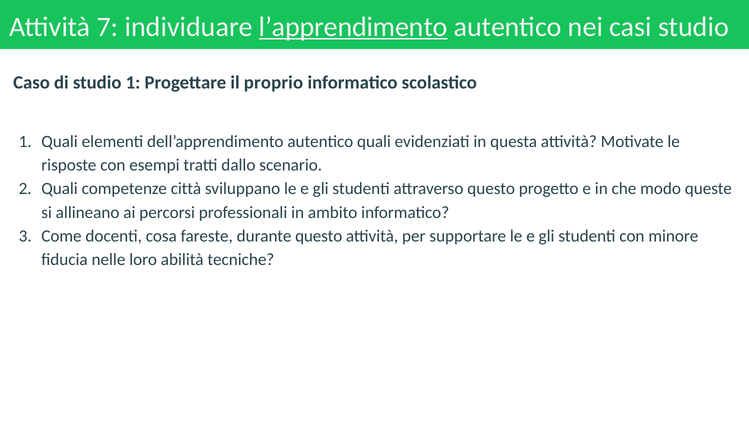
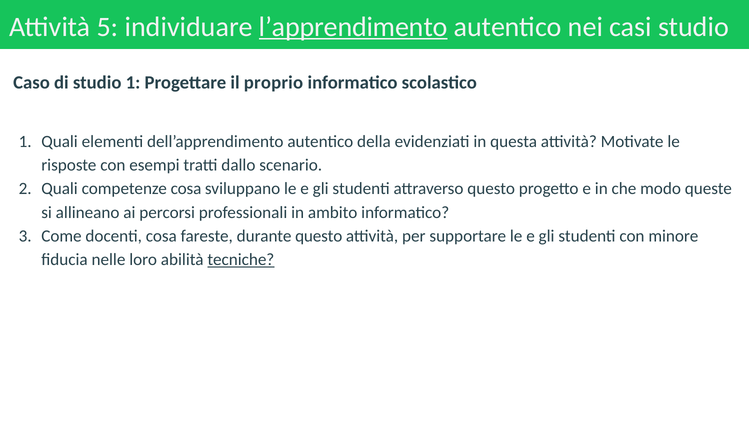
7: 7 -> 5 (108, 27)
autentico quali: quali -> della (374, 142)
competenze città: città -> cosa (186, 189)
tecniche underline: none -> present (241, 260)
